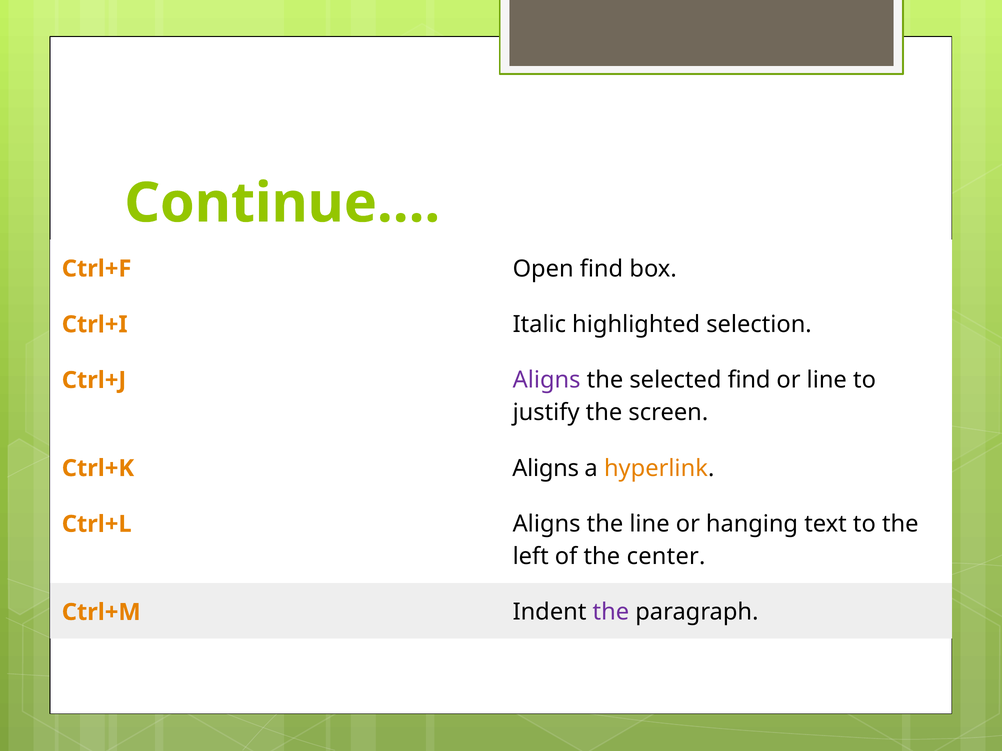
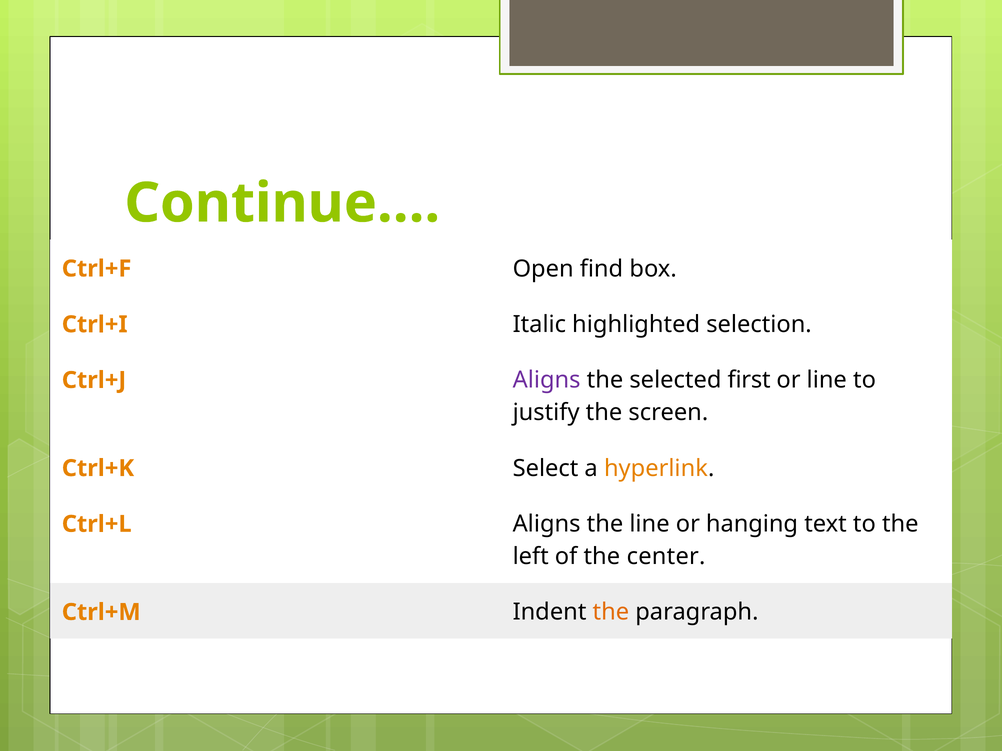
selected find: find -> first (749, 380)
Ctrl+K Aligns: Aligns -> Select (546, 469)
the colour: purple -> orange (611, 613)
